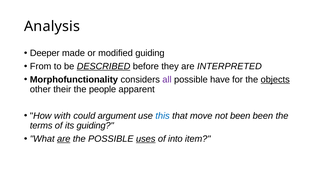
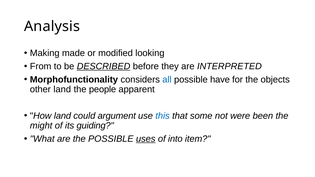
Deeper: Deeper -> Making (45, 53)
modified guiding: guiding -> looking (150, 53)
all colour: purple -> blue (167, 80)
objects underline: present -> none (275, 80)
other their: their -> land (62, 90)
How with: with -> land (62, 116)
move: move -> some (201, 116)
not been: been -> were (240, 116)
terms: terms -> might (41, 126)
are underline: present -> none (64, 139)
